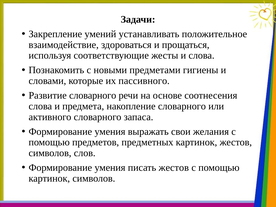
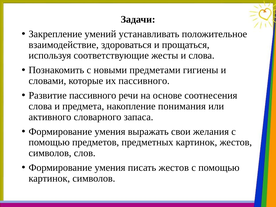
Развитие словарного: словарного -> пассивного (93, 95)
накопление словарного: словарного -> понимания (182, 106)
